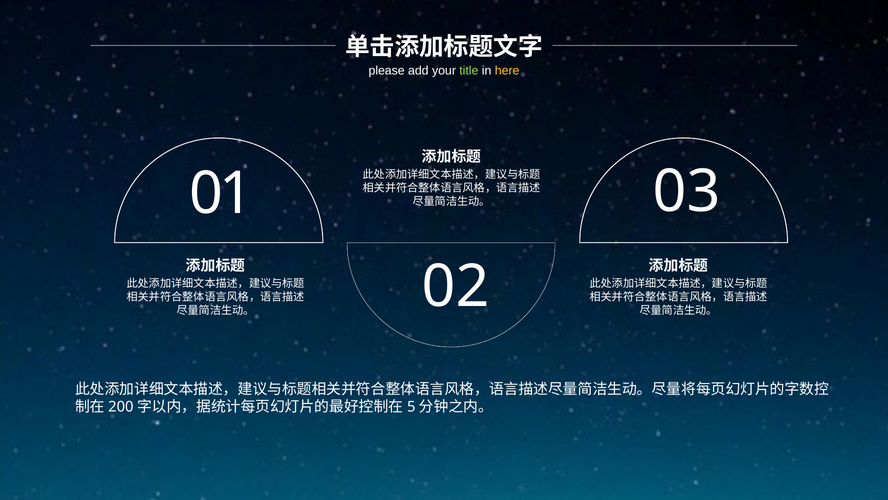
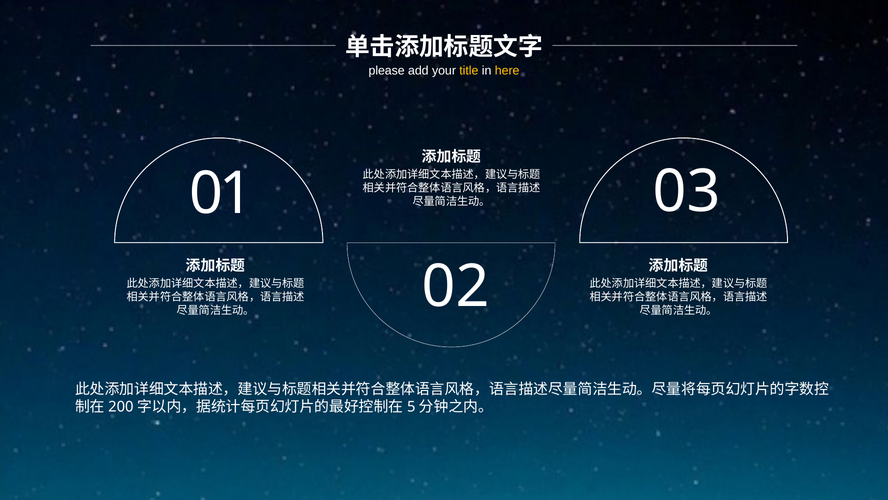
title colour: light green -> yellow (469, 70)
